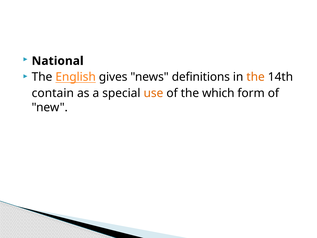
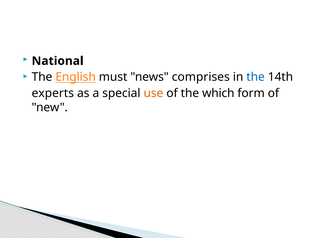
gives: gives -> must (113, 77)
definitions: definitions -> comprises (201, 77)
the colour: orange -> blue (256, 77)
contain: contain -> experts (53, 93)
